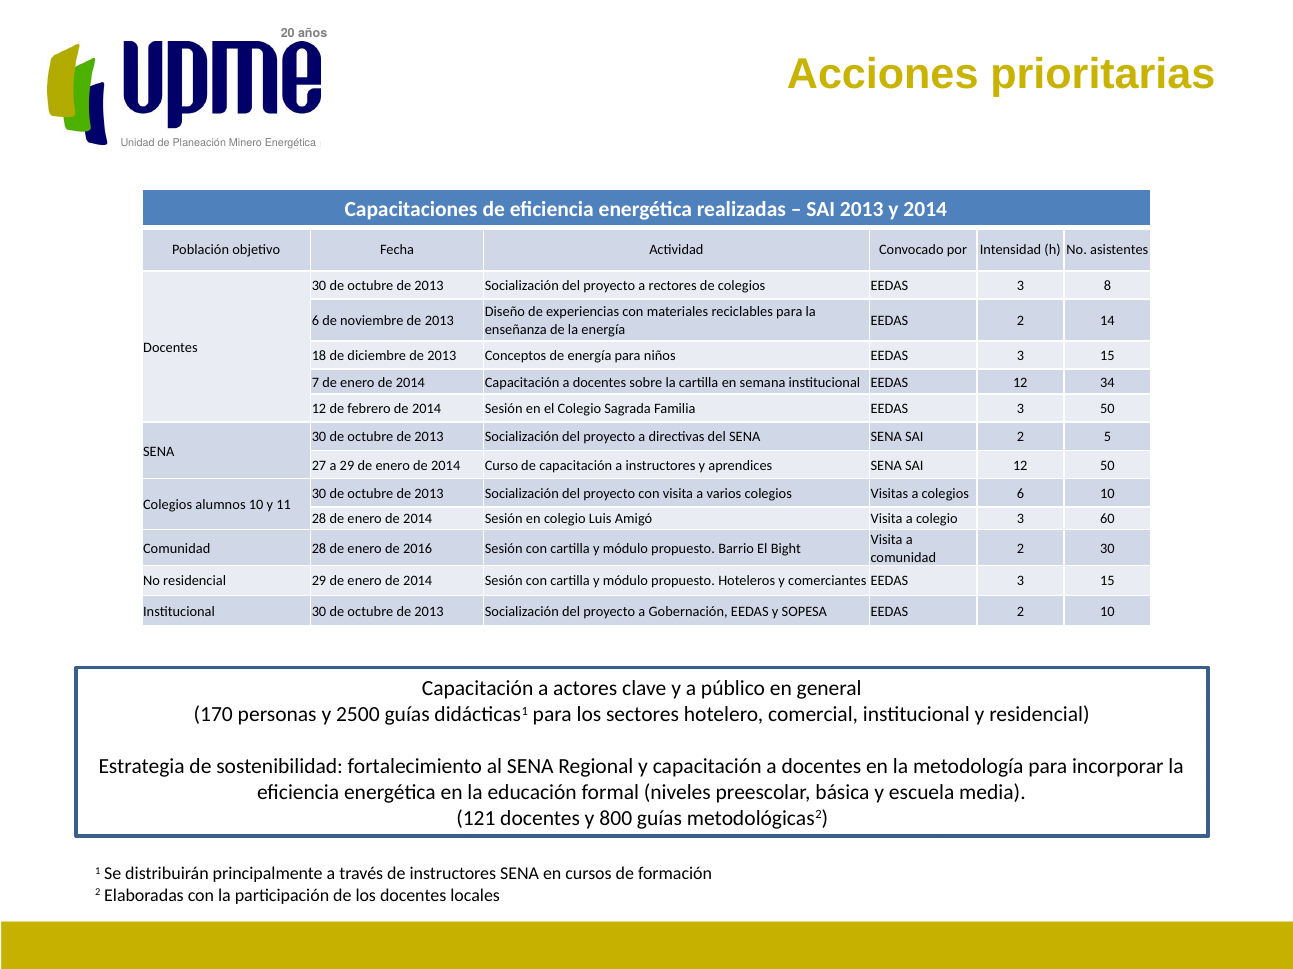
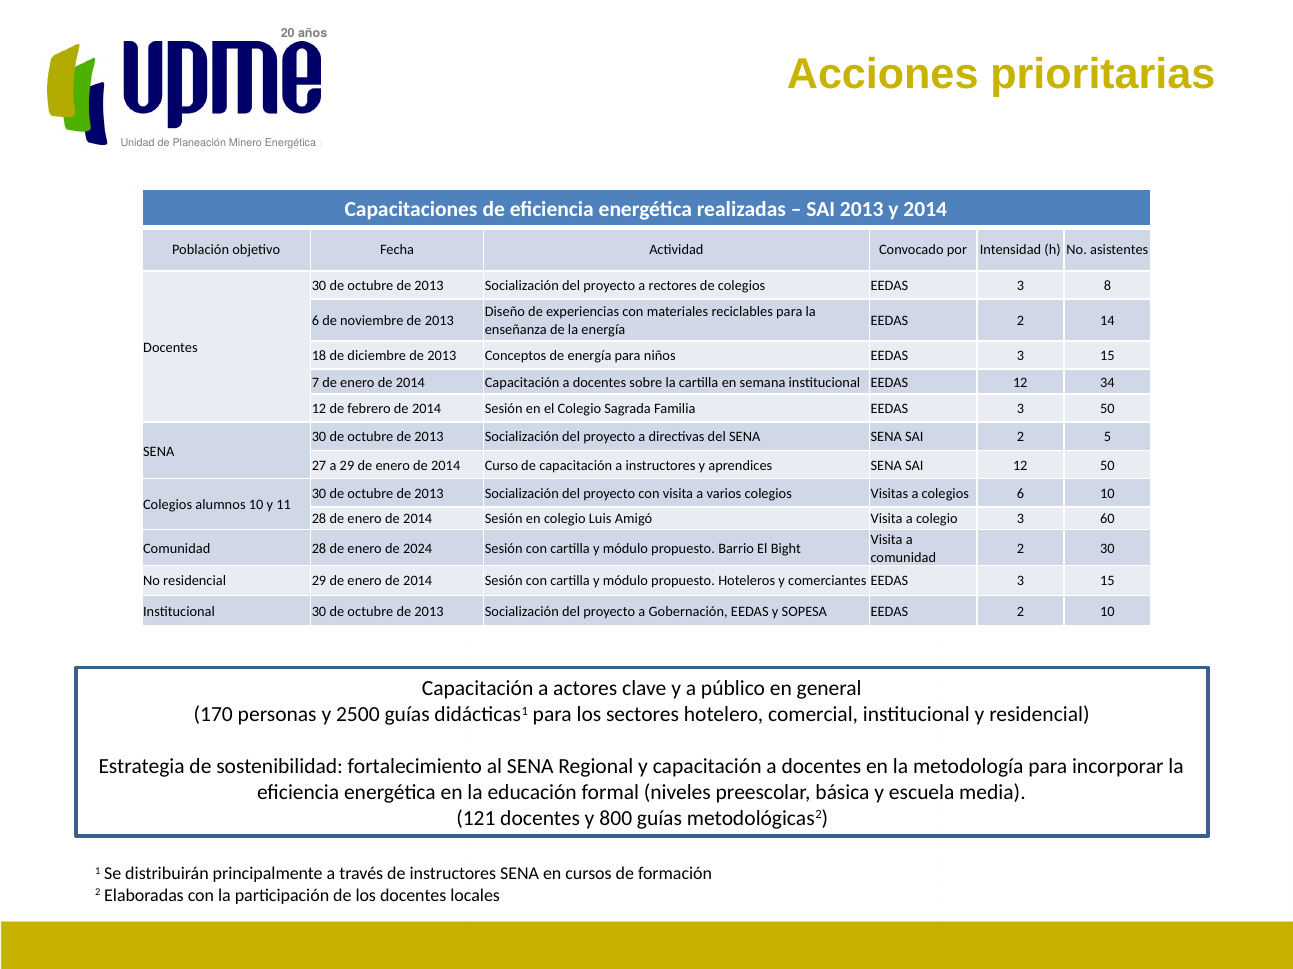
2016: 2016 -> 2024 (418, 549)
